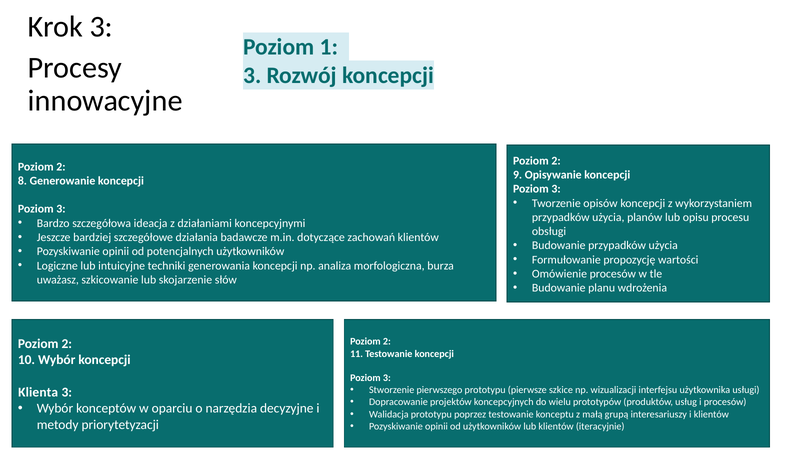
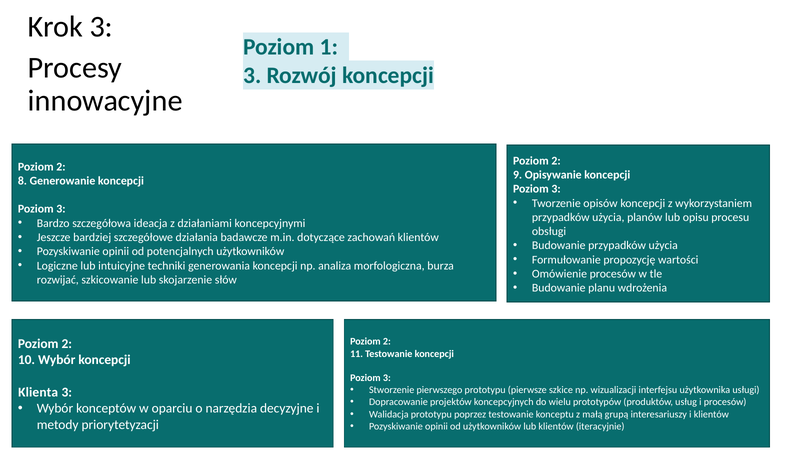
uważasz: uważasz -> rozwijać (58, 279)
